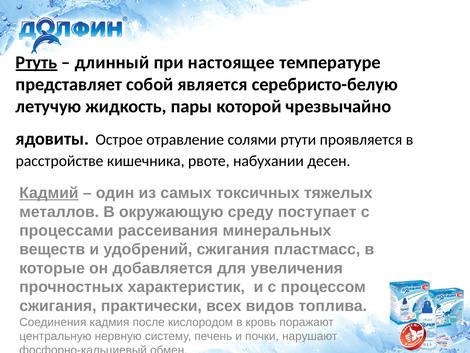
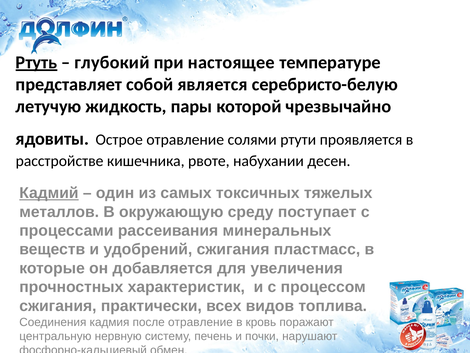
длинный: длинный -> глубокий (112, 62)
после кислородом: кислородом -> отравление (200, 322)
